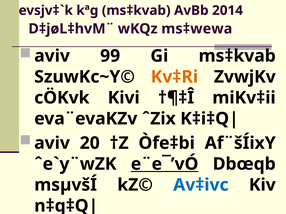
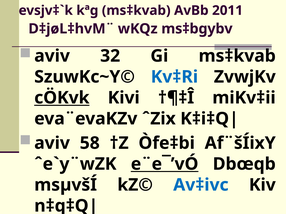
2014: 2014 -> 2011 (228, 10)
ms‡wewa: ms‡wewa -> ms‡bgybv (197, 29)
99: 99 -> 32 (110, 56)
Kv‡Ri colour: orange -> blue (174, 77)
cÖKvk underline: none -> present (62, 98)
20: 20 -> 58 (90, 143)
